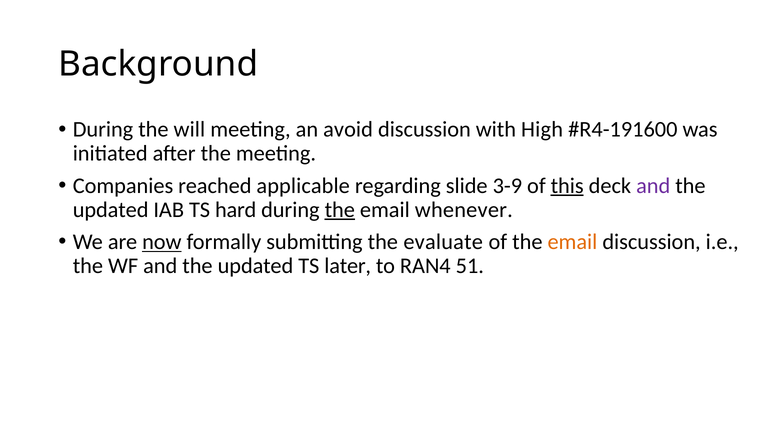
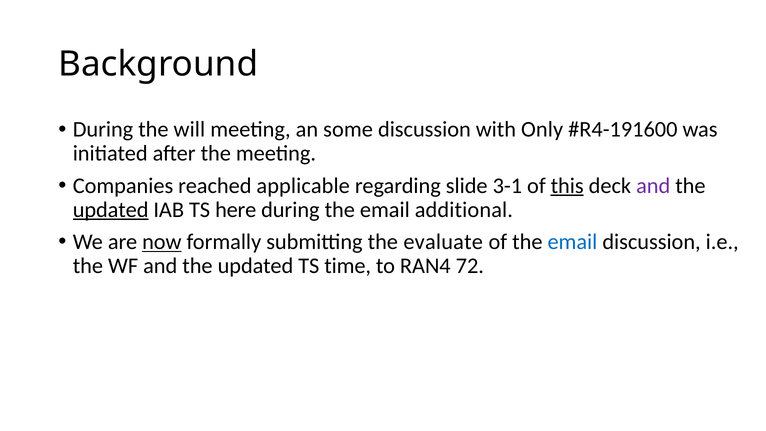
avoid: avoid -> some (348, 129)
High: High -> Only (542, 129)
3-9: 3-9 -> 3-1 (507, 186)
updated underline: none -> present (111, 210)
hard: hard -> here (236, 210)
the underline: present -> none (340, 210)
whenever: whenever -> additional (464, 210)
email colour: orange -> blue (572, 242)
later: later -> time (348, 266)
51: 51 -> 72 (470, 266)
